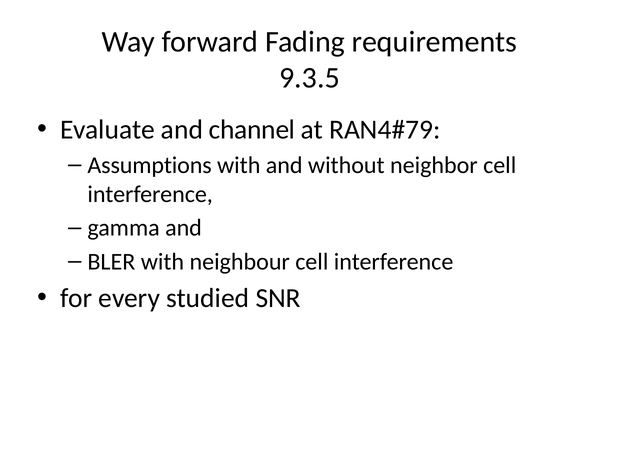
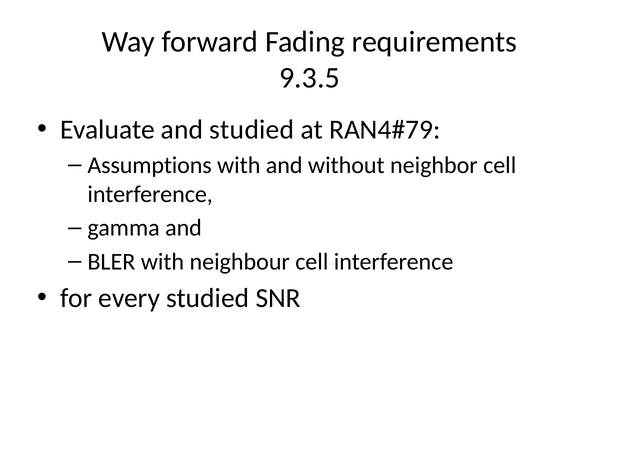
and channel: channel -> studied (252, 130)
